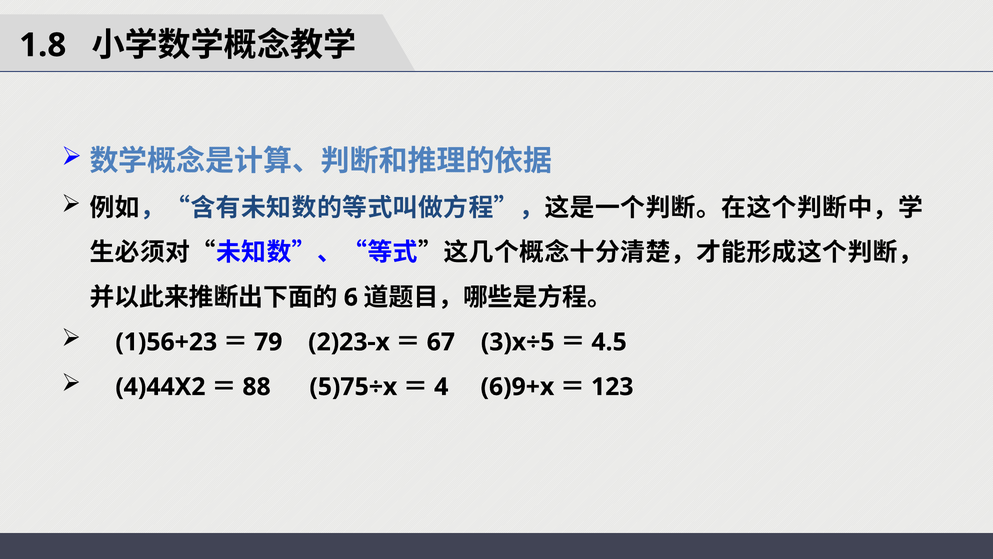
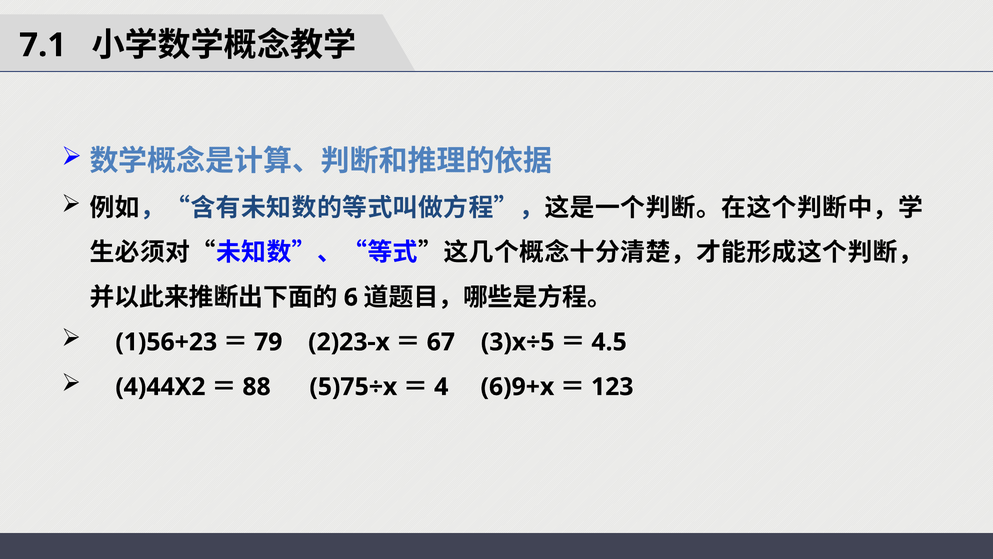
1.8: 1.8 -> 7.1 (43, 45)
